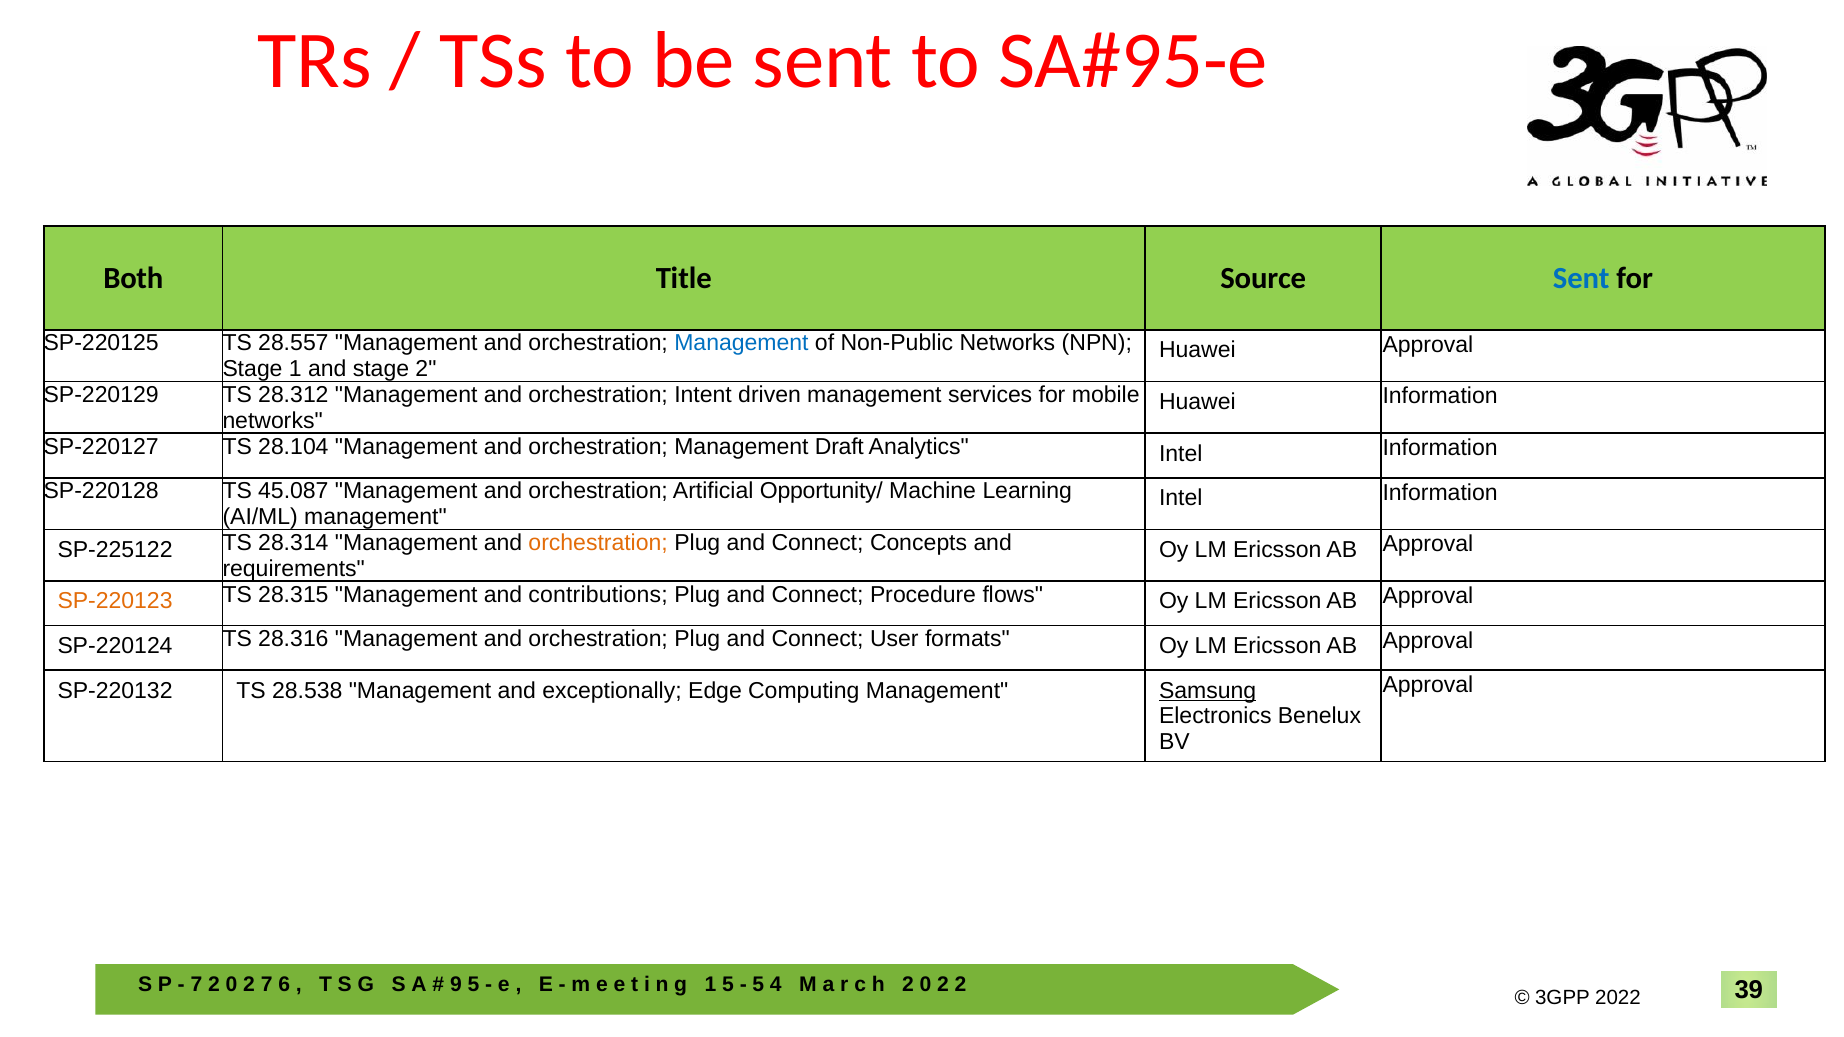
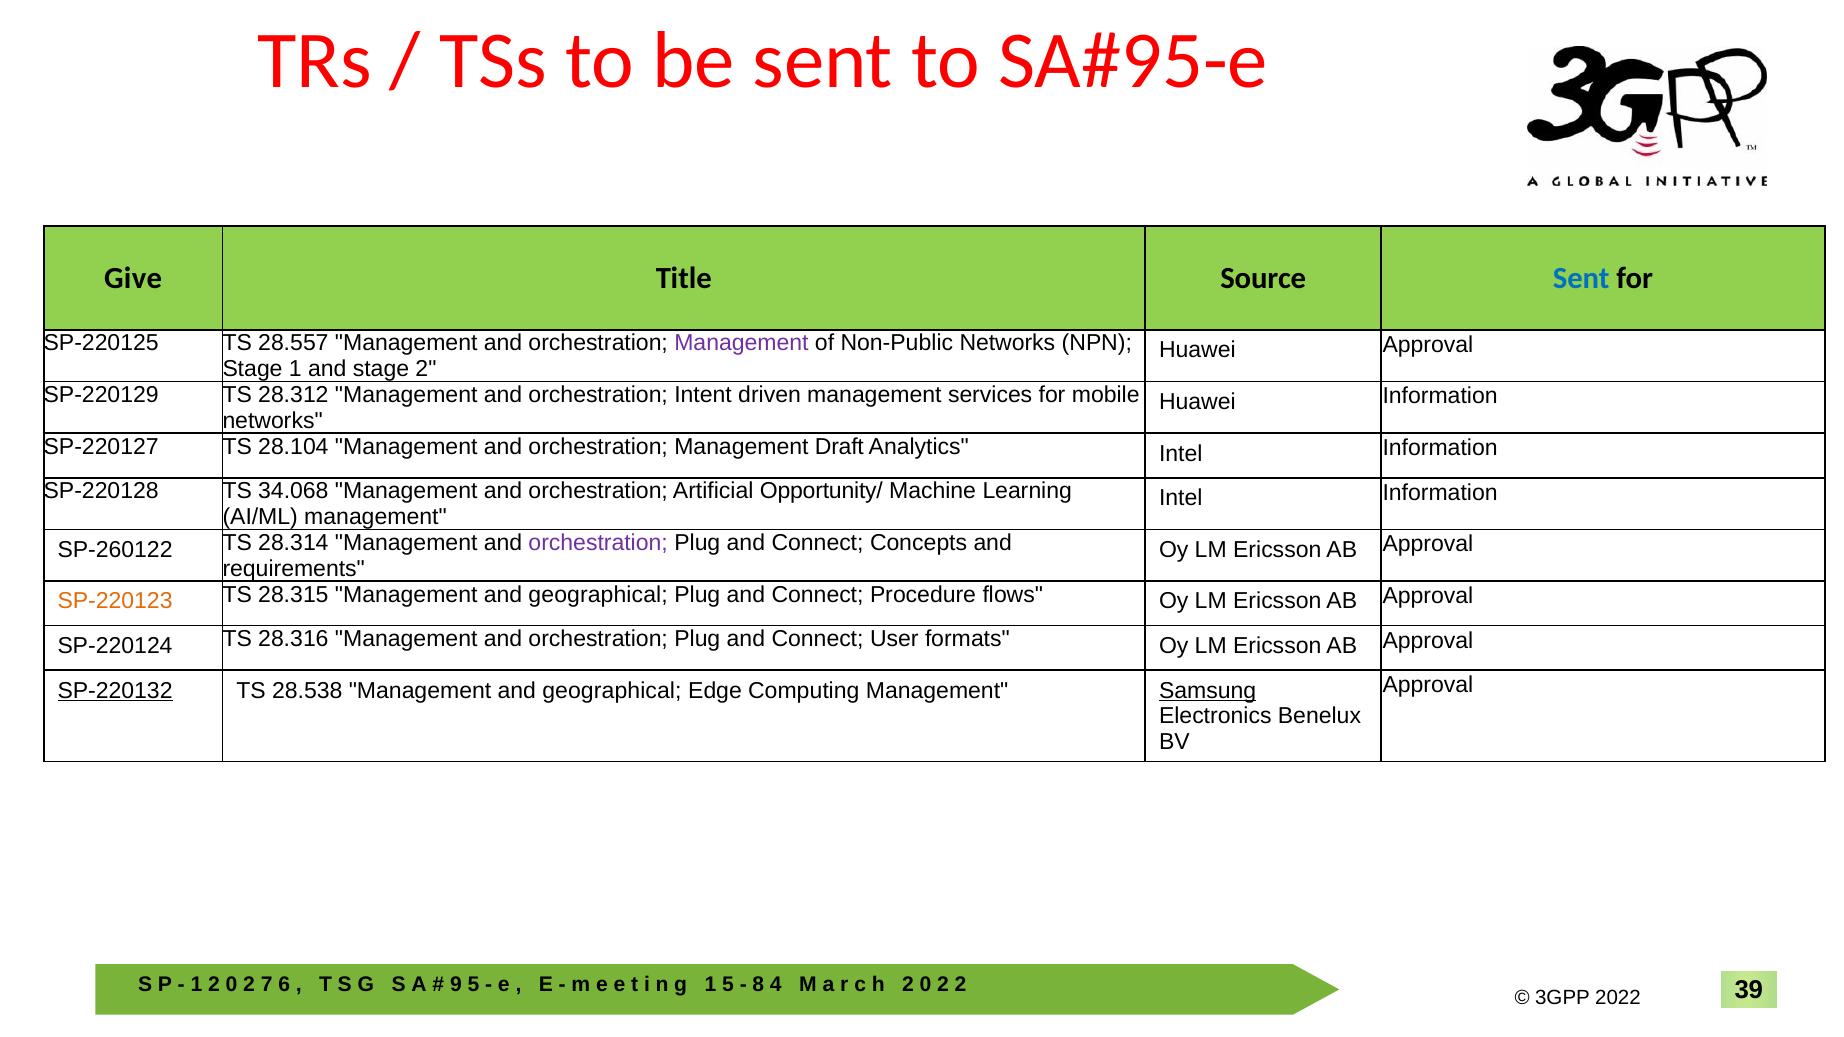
Both: Both -> Give (133, 278)
Management colour: blue -> purple (741, 343)
45.087: 45.087 -> 34.068 (293, 491)
SP-225122: SP-225122 -> SP-260122 (115, 550)
orchestration colour: orange -> purple (598, 543)
28.315 Management and contributions: contributions -> geographical (598, 595)
SP-220132 underline: none -> present (115, 691)
28.538 Management and exceptionally: exceptionally -> geographical (612, 691)
7: 7 -> 1 (196, 985)
5: 5 -> 8 (758, 985)
